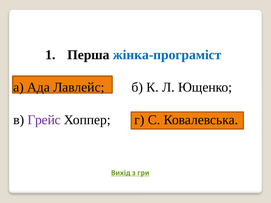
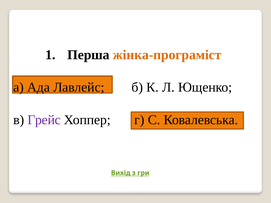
жінка-програміст colour: blue -> orange (167, 55)
